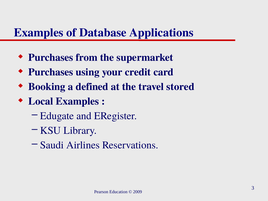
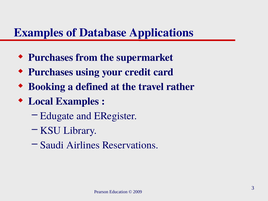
stored: stored -> rather (180, 87)
